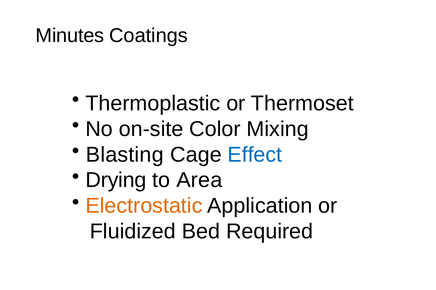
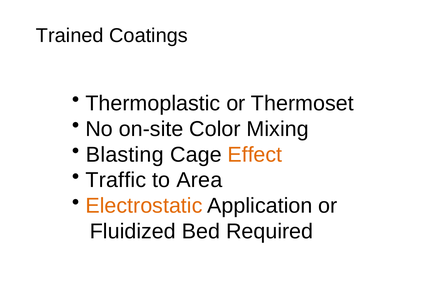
Minutes: Minutes -> Trained (70, 36)
Effect colour: blue -> orange (255, 155)
Drying: Drying -> Traffic (116, 180)
